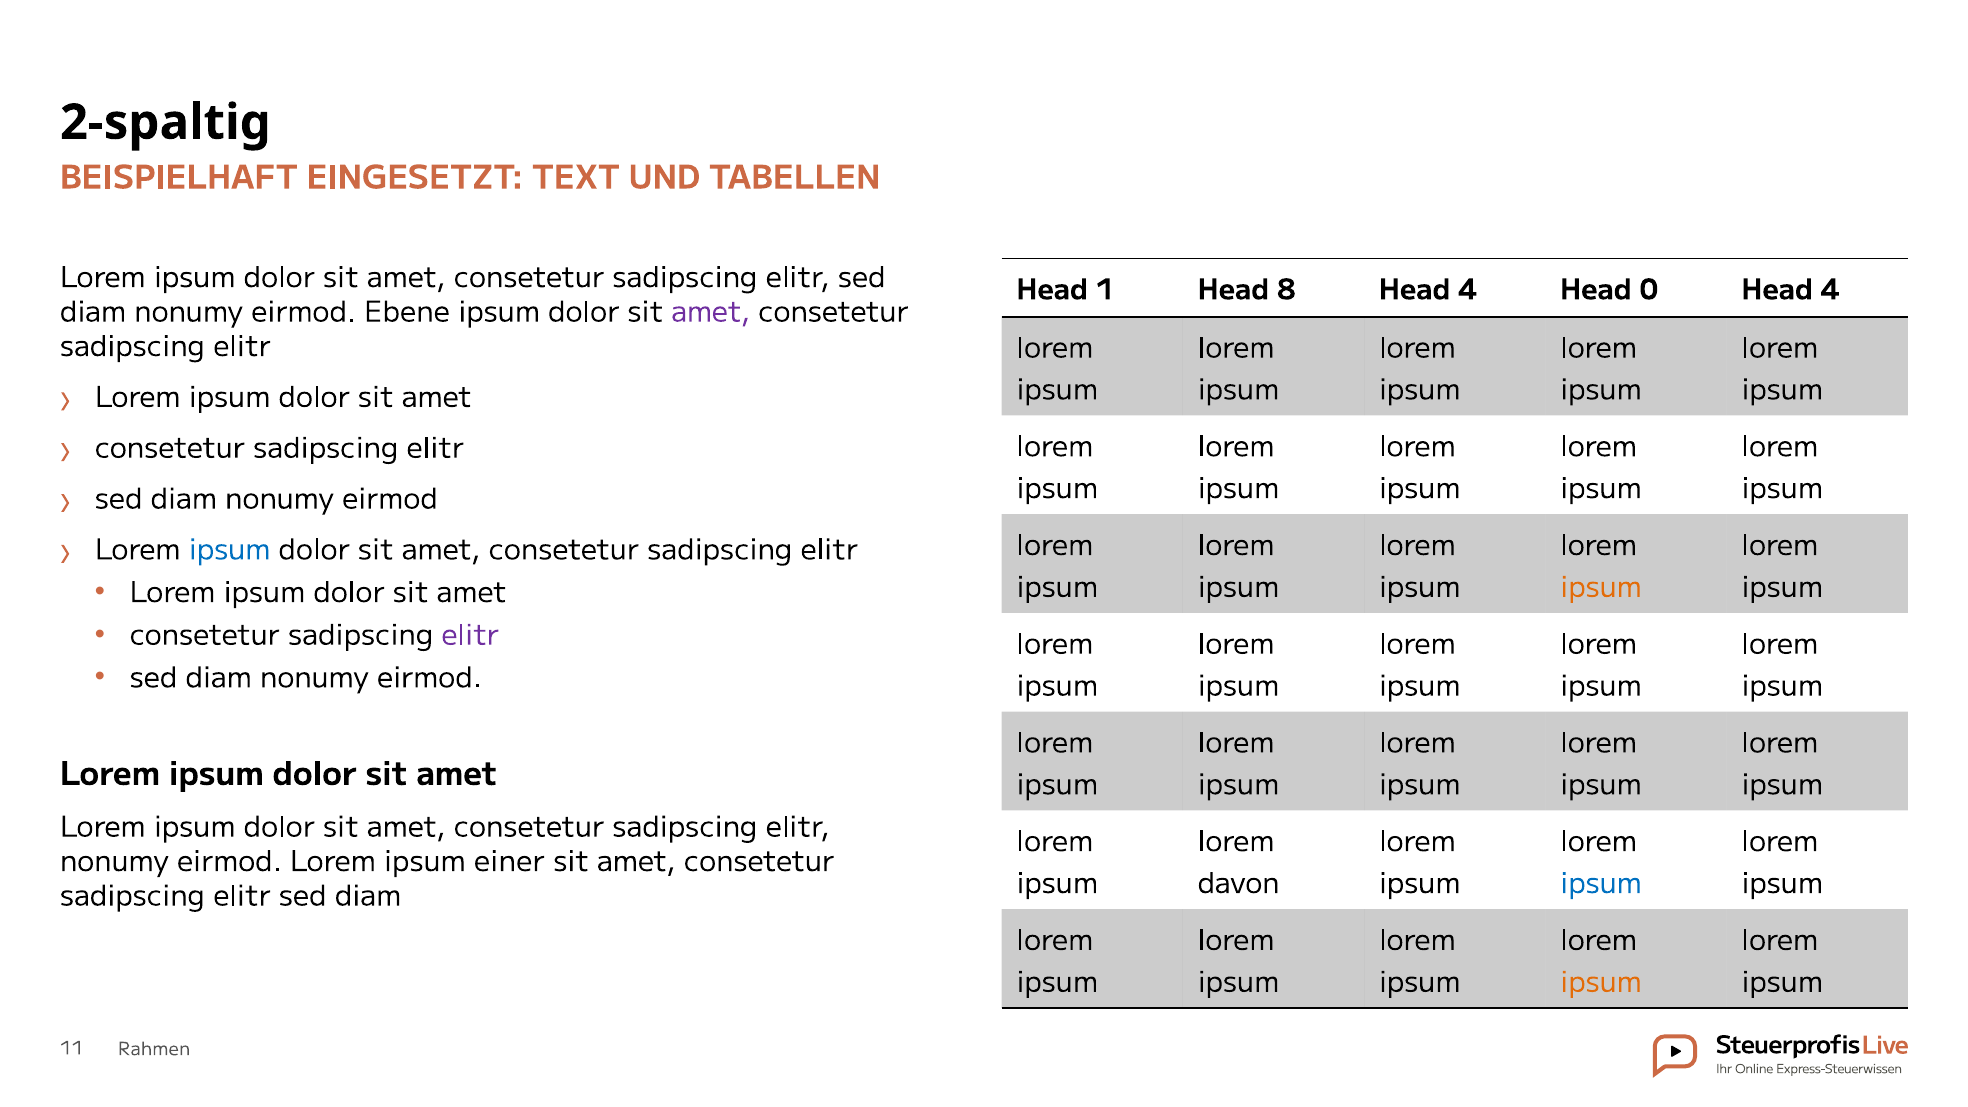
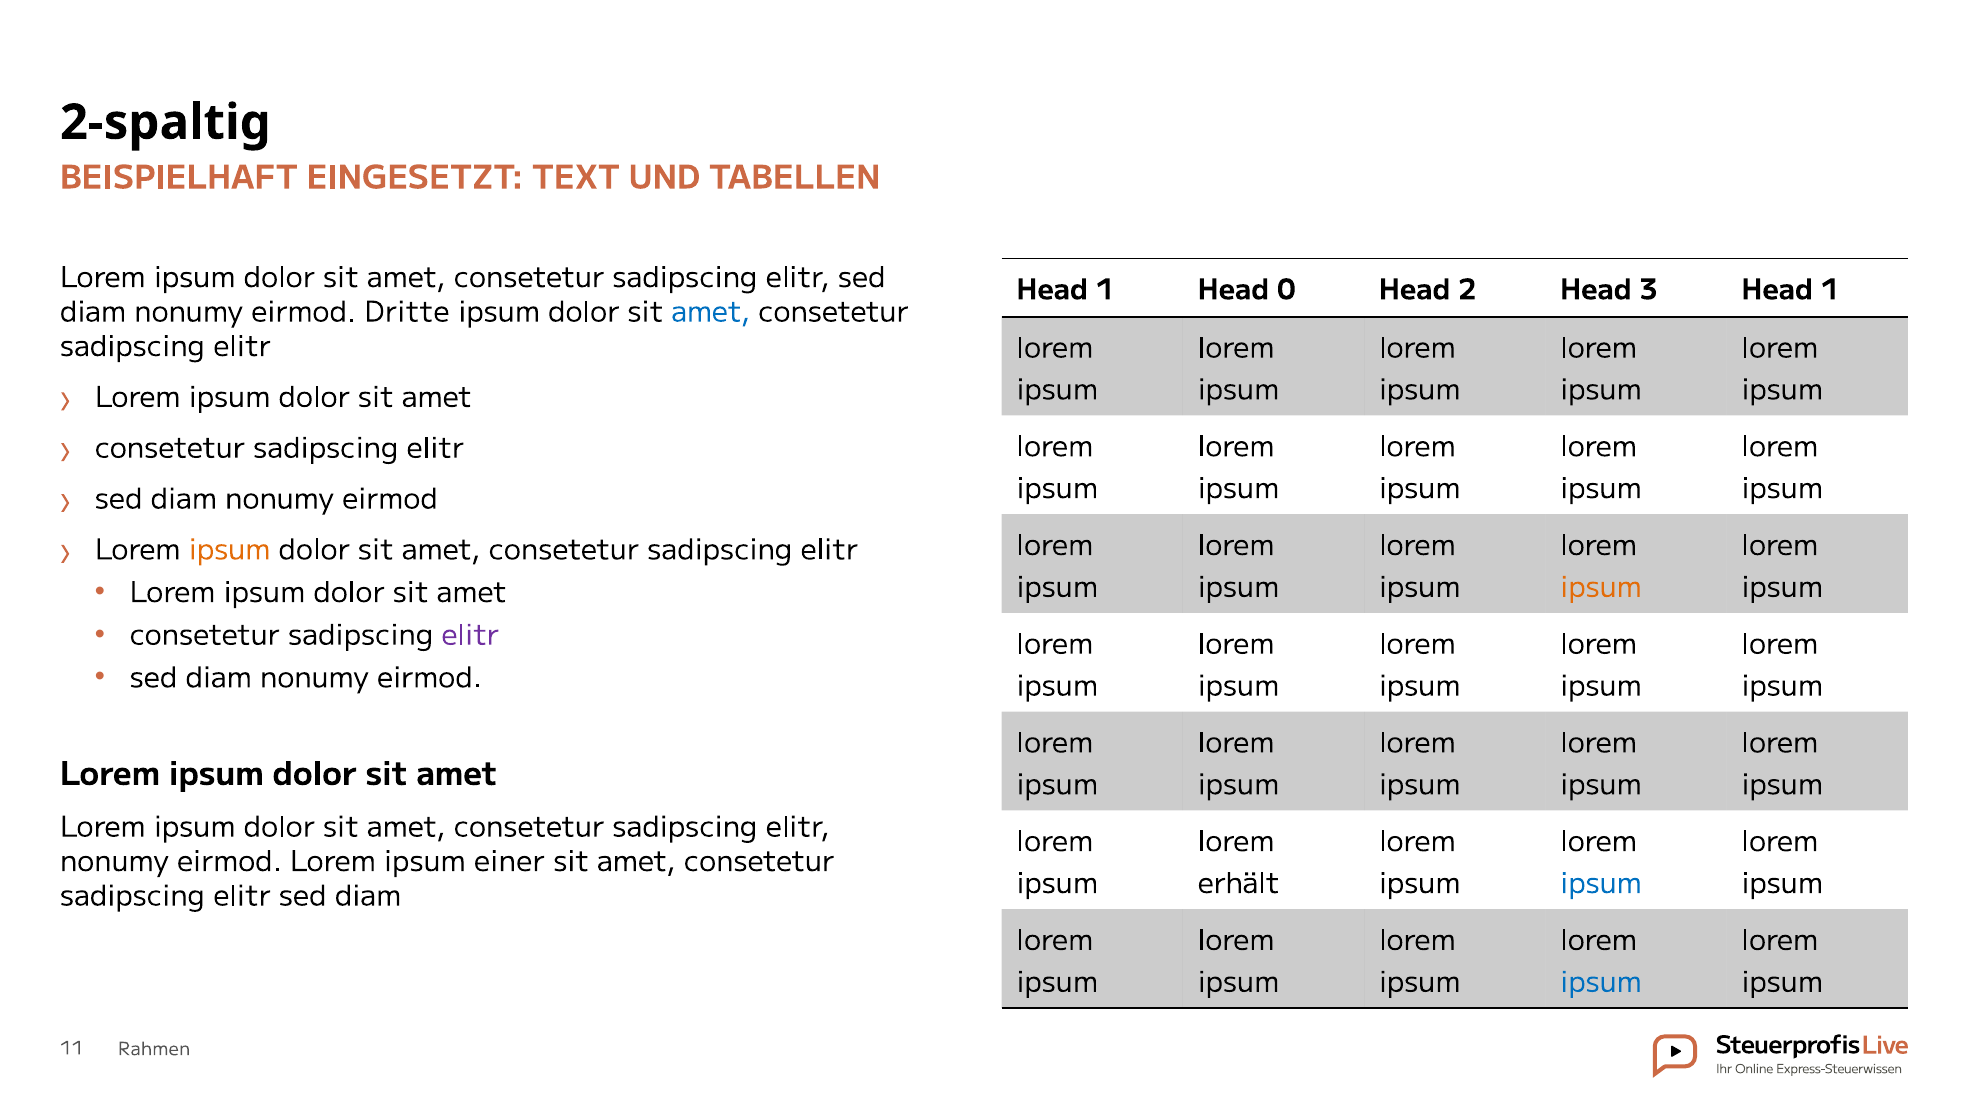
8: 8 -> 0 (1286, 290)
4: 4 -> 2 (1468, 290)
0: 0 -> 3 (1649, 290)
4: 4 -> 1 (1830, 290)
Ebene: Ebene -> Dritte (407, 312)
amet colour: purple -> blue (711, 312)
ipsum colour: blue -> orange (229, 550)
davon: davon -> erhält (1239, 884)
ipsum colour: orange -> blue (1601, 982)
